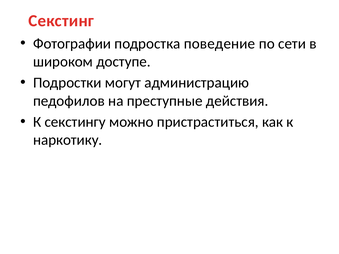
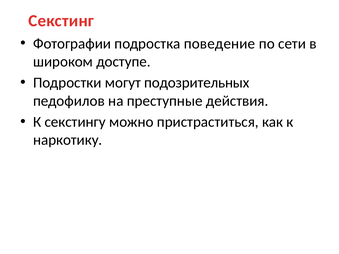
администрацию: администрацию -> подозрительных (197, 83)
